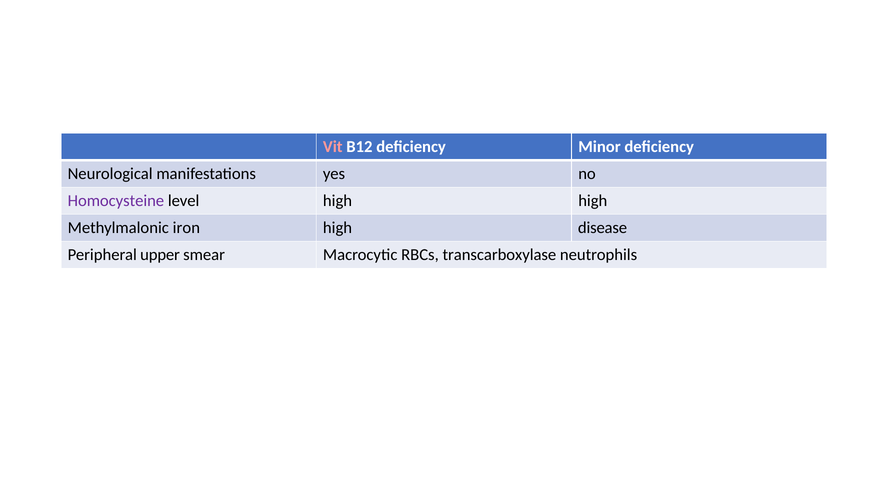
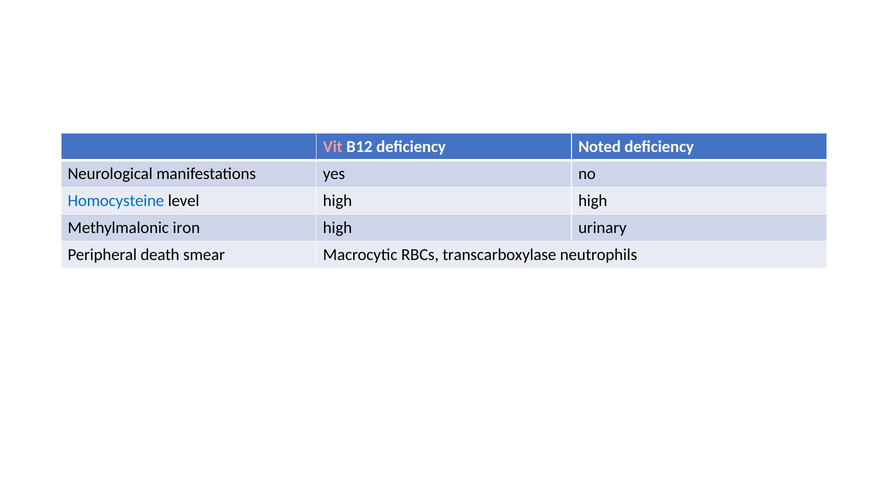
Minor: Minor -> Noted (600, 147)
Homocysteine colour: purple -> blue (116, 201)
disease: disease -> urinary (602, 228)
upper: upper -> death (160, 255)
